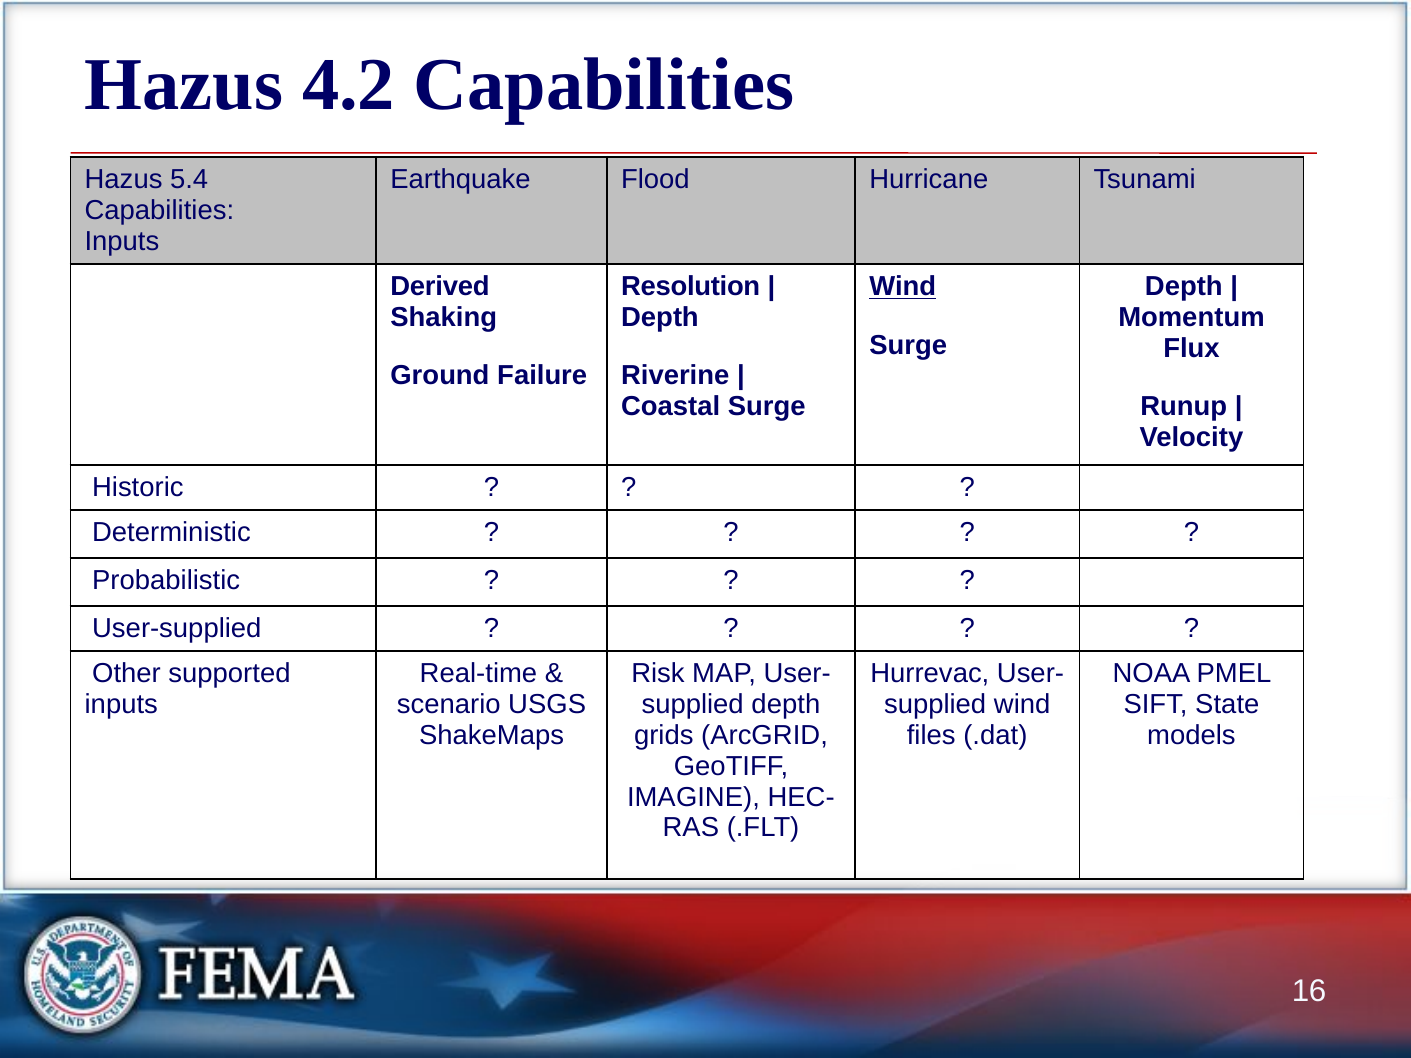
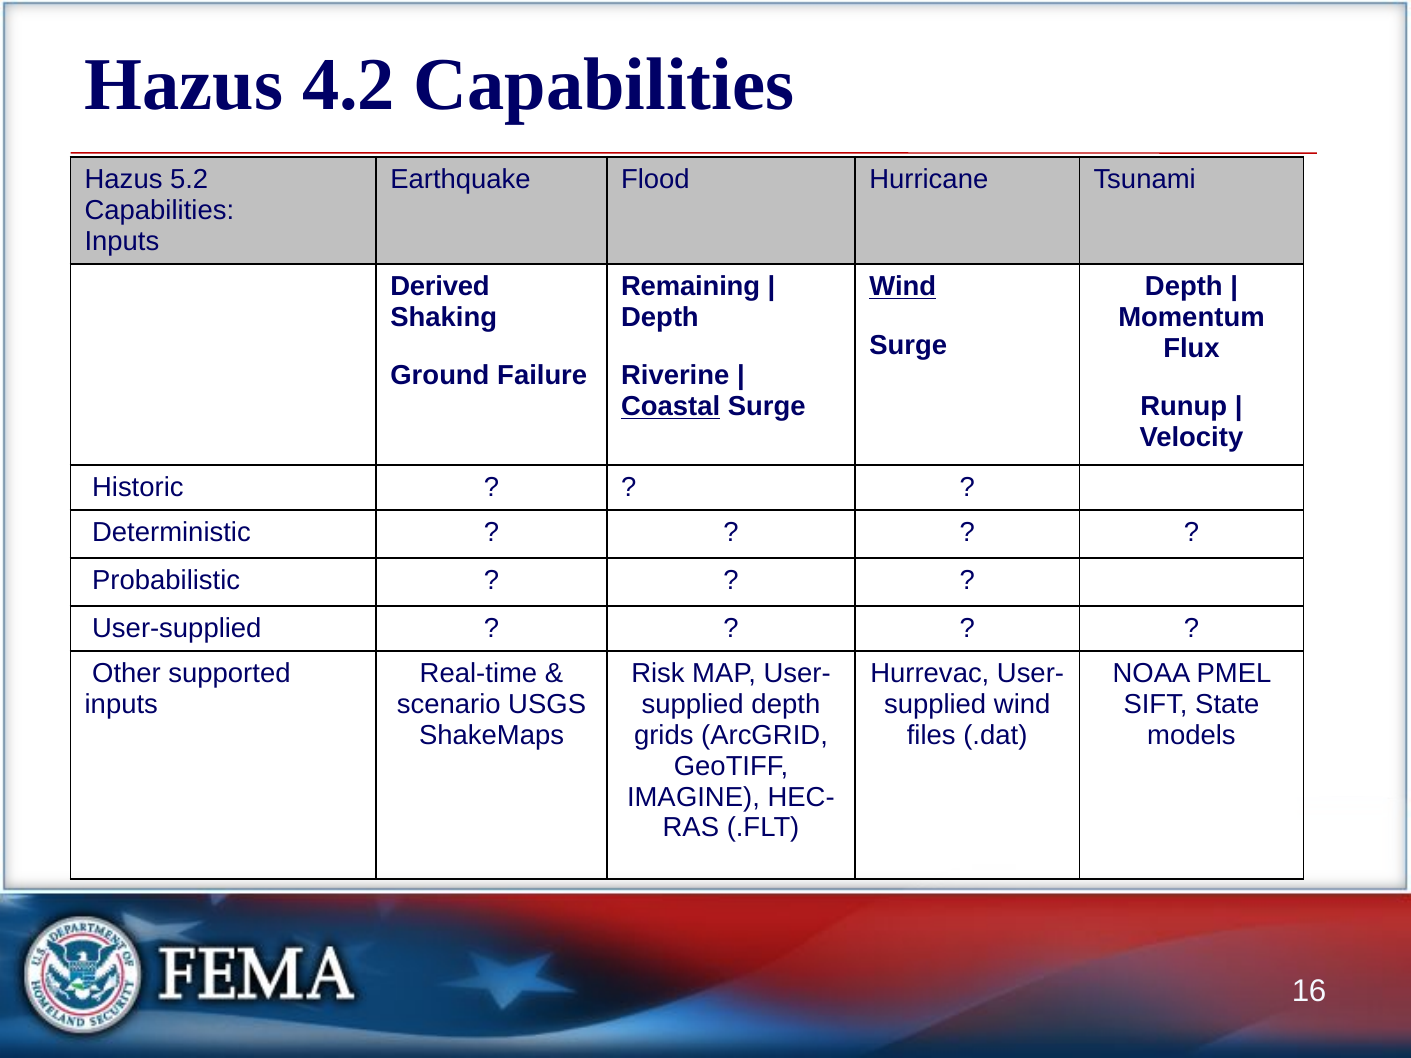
5.4: 5.4 -> 5.2 (189, 180)
Resolution: Resolution -> Remaining (691, 287)
Coastal underline: none -> present (671, 407)
